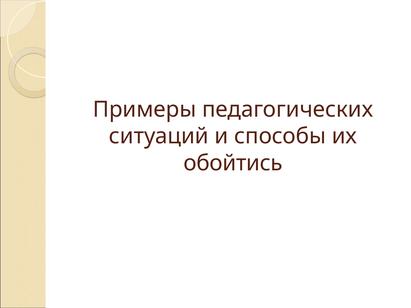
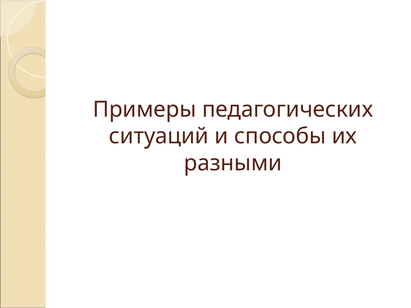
обойтись: обойтись -> разными (233, 163)
